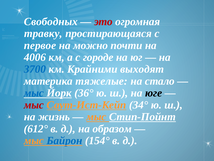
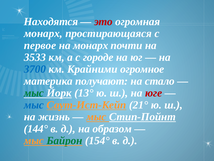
Свободных: Свободных -> Находятся (51, 21)
травку: травку -> монарх (43, 33)
на можно: можно -> монарх (91, 45)
4006: 4006 -> 3533 (35, 57)
выходят: выходят -> огромное (142, 69)
тяжелые: тяжелые -> получают (102, 81)
мыс colour: blue -> green (34, 93)
36°: 36° -> 13° (84, 93)
юге colour: black -> red (154, 93)
мыс colour: red -> blue (34, 105)
34°: 34° -> 21° (139, 105)
612°: 612° -> 144° (36, 128)
Байрон colour: blue -> green (64, 140)
